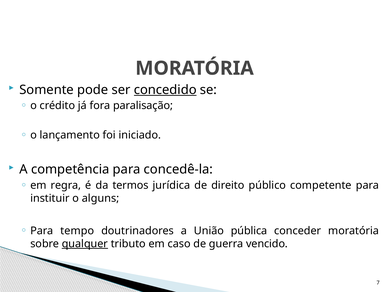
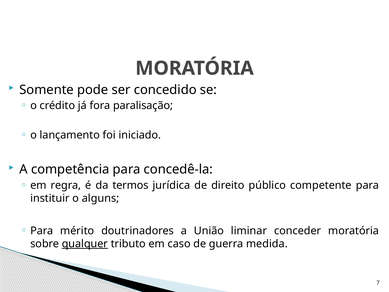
concedido underline: present -> none (165, 90)
tempo: tempo -> mérito (77, 231)
pública: pública -> liminar (249, 231)
vencido: vencido -> medida (267, 244)
